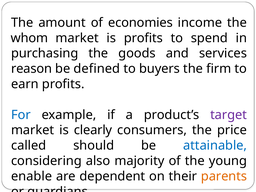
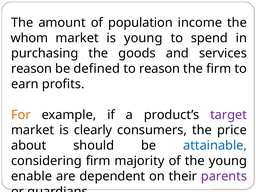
economies: economies -> population (140, 23)
is profits: profits -> young (143, 38)
to buyers: buyers -> reason (160, 69)
For colour: blue -> orange (21, 115)
called: called -> about (29, 146)
considering also: also -> firm (98, 161)
parents colour: orange -> purple (224, 176)
